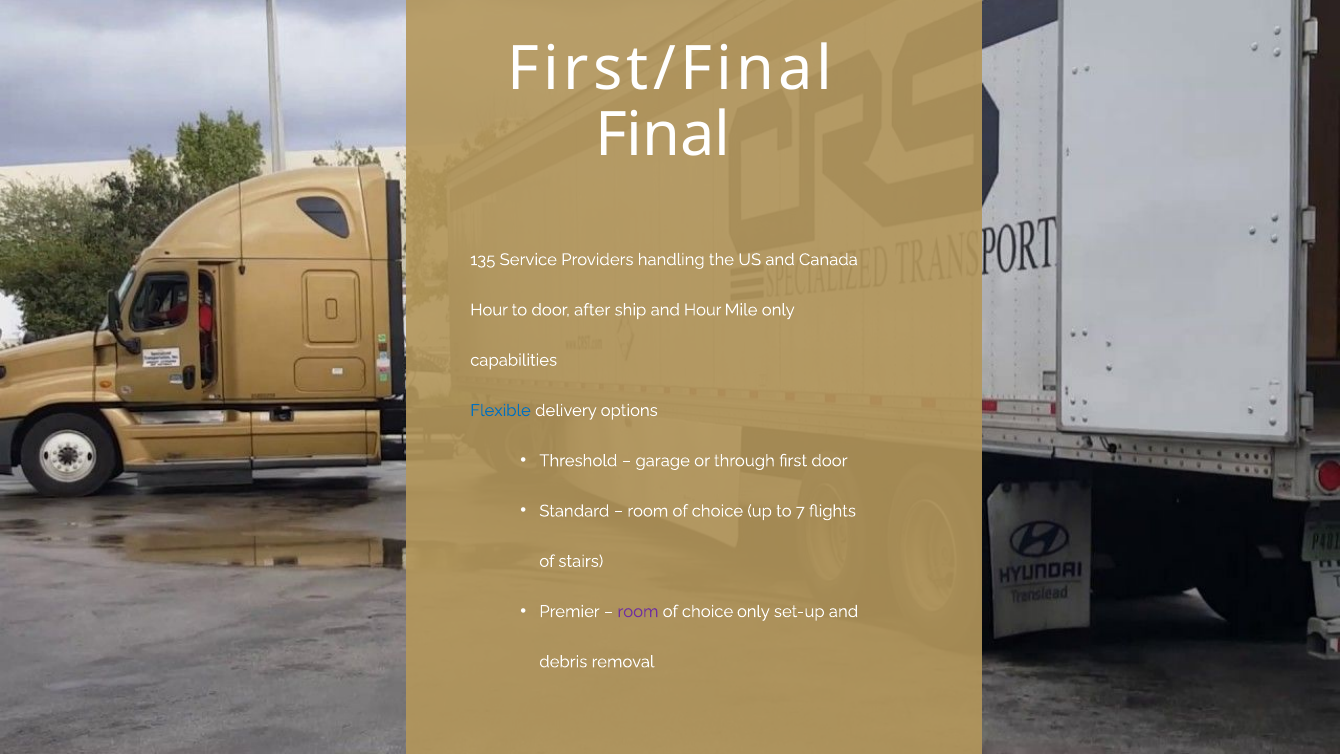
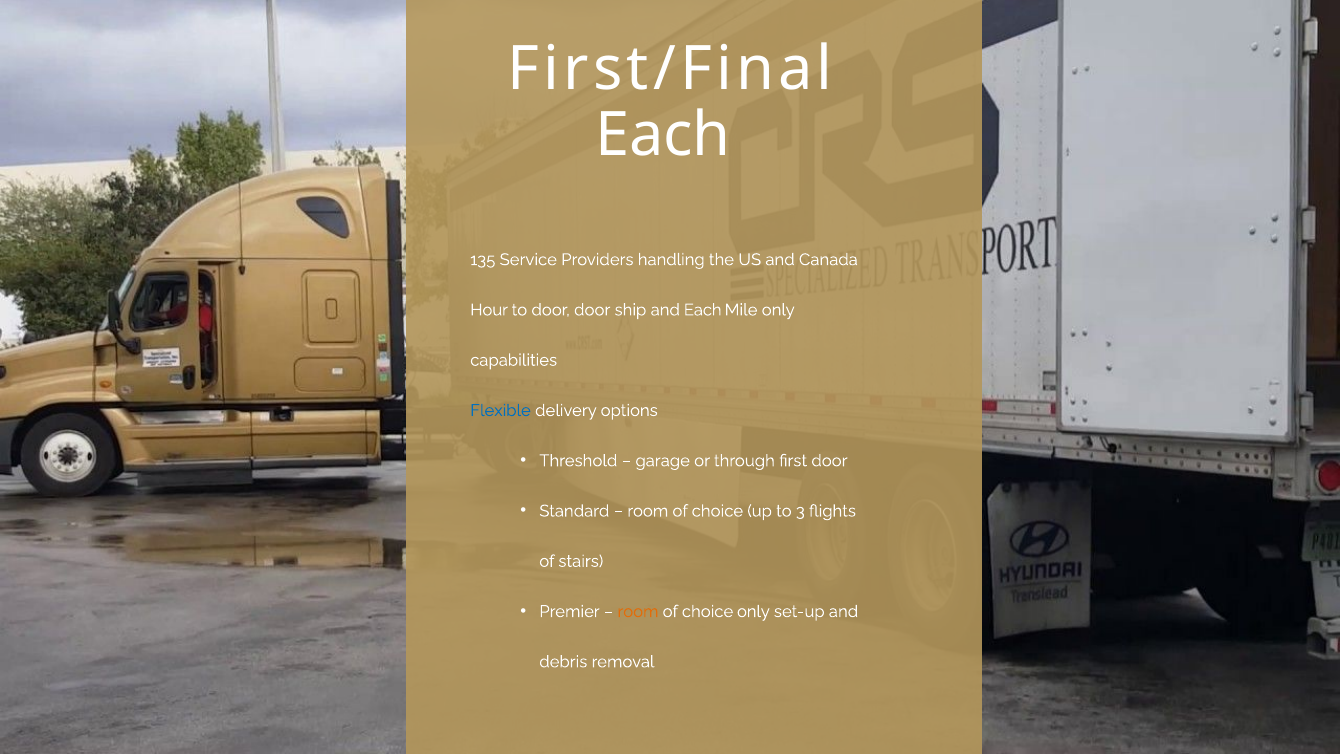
Final: Final -> Each (663, 135)
door after: after -> door (592, 310)
and Hour: Hour -> Each (703, 310)
7: 7 -> 3 (800, 511)
room colour: purple -> orange (638, 611)
